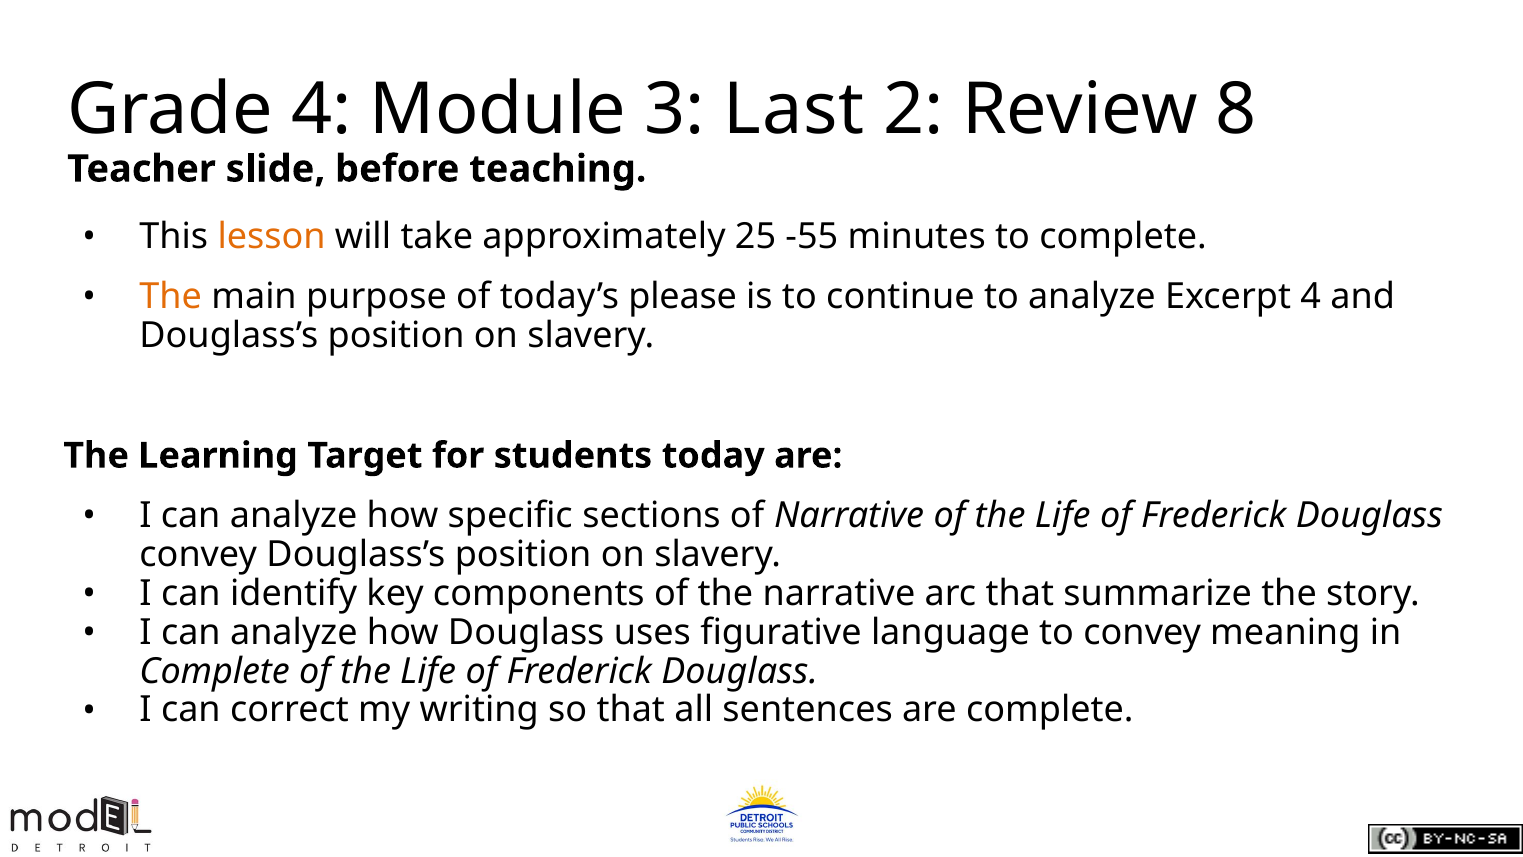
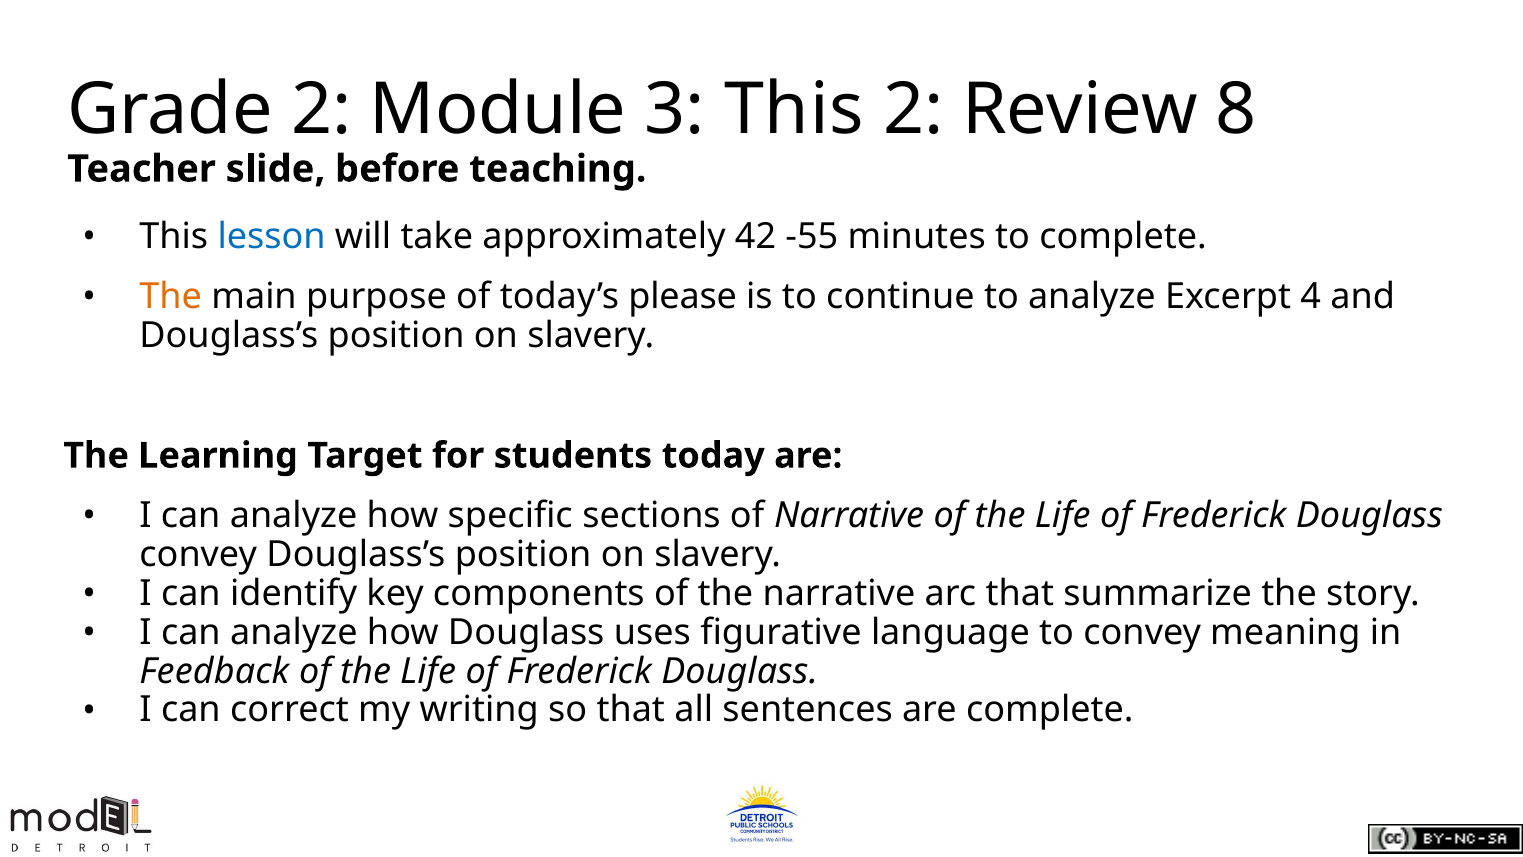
Grade 4: 4 -> 2 (321, 109)
3 Last: Last -> This (794, 109)
lesson colour: orange -> blue (272, 237)
25: 25 -> 42 (756, 237)
Complete: Complete -> Feedback (214, 671)
